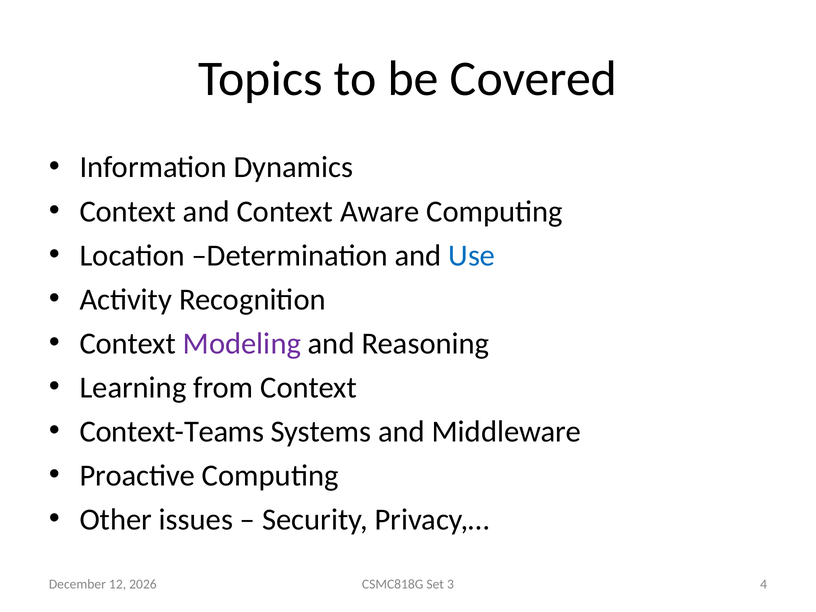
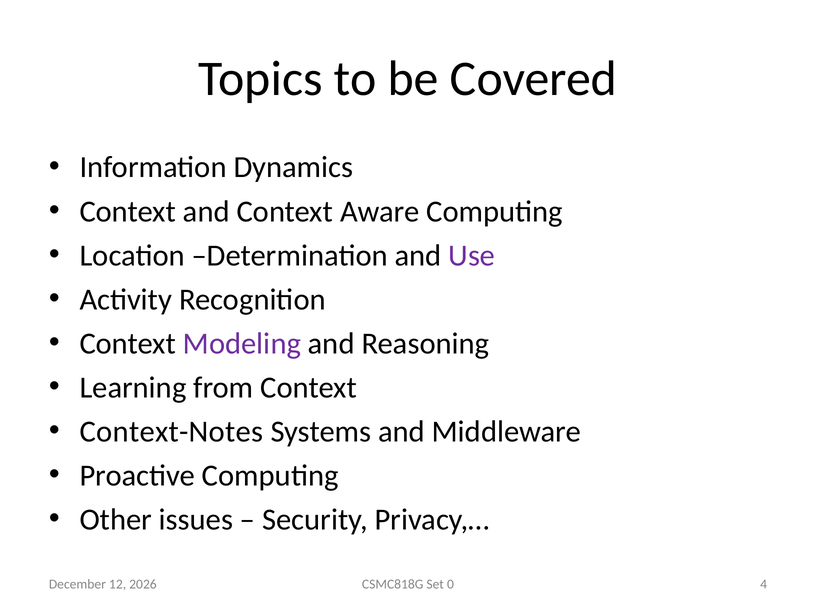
Use colour: blue -> purple (472, 255)
Context-Teams: Context-Teams -> Context-Notes (172, 431)
3: 3 -> 0 (450, 584)
